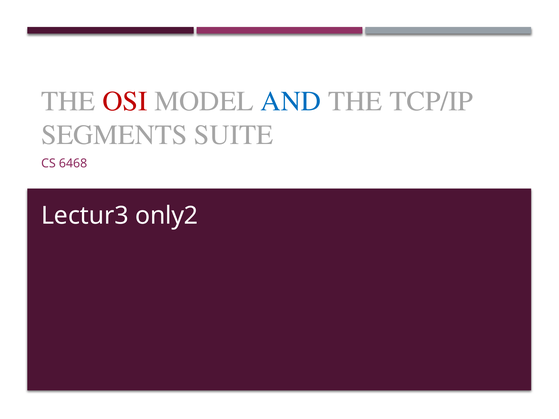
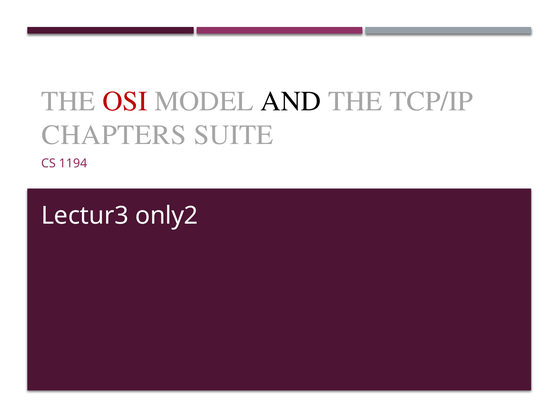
AND colour: blue -> black (291, 101)
SEGMENTS: SEGMENTS -> CHAPTERS (114, 135)
6468: 6468 -> 1194 (73, 164)
